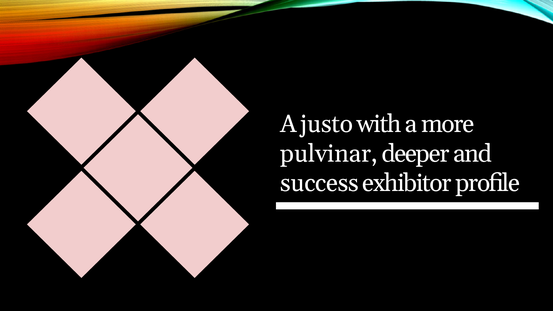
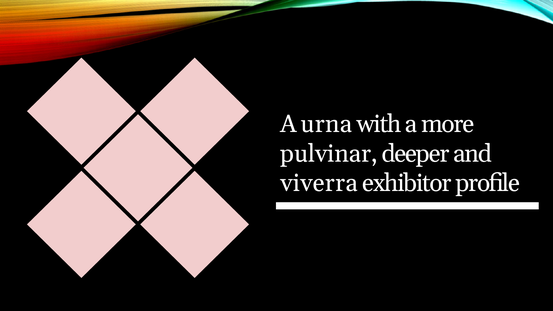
justo: justo -> urna (326, 124)
success: success -> viverra (319, 183)
